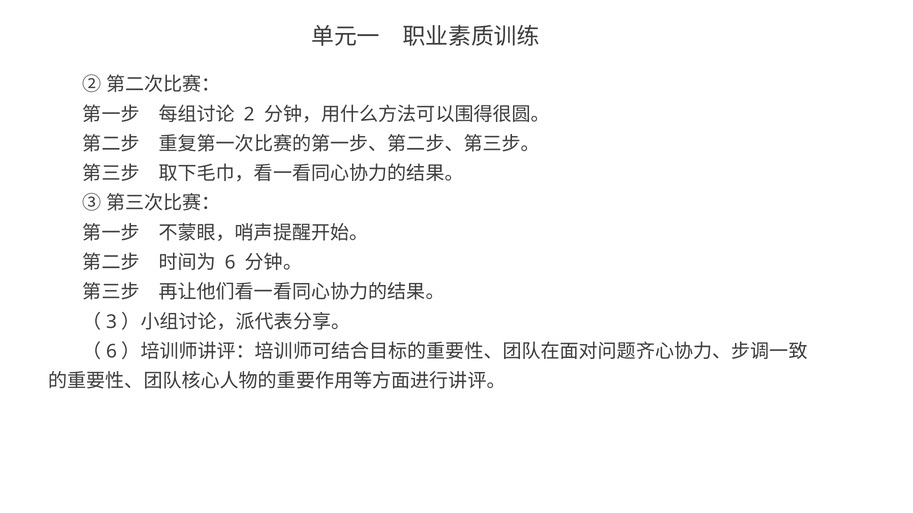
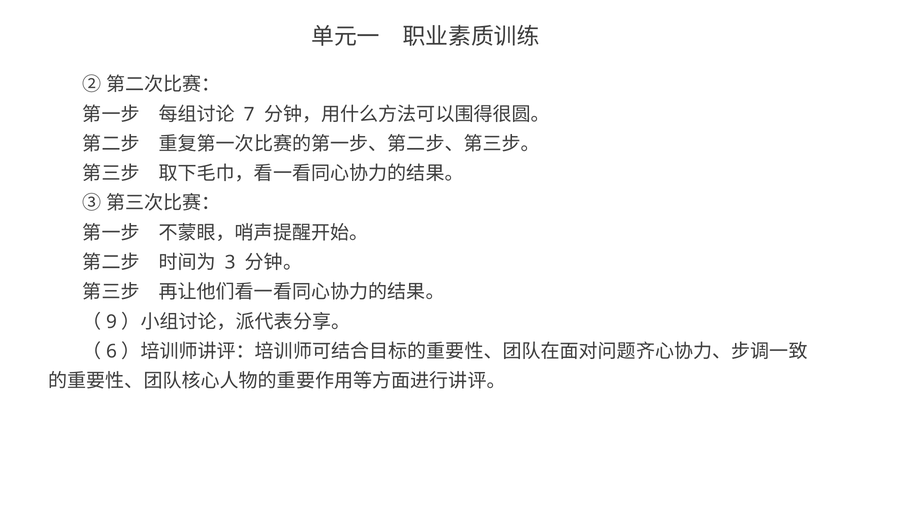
2: 2 -> 7 (249, 114)
6: 6 -> 3 (230, 263)
3: 3 -> 9 (112, 322)
